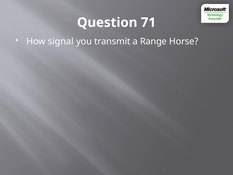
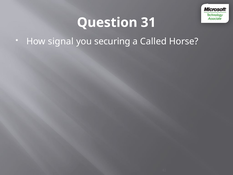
71: 71 -> 31 (148, 22)
transmit: transmit -> securing (112, 41)
Range: Range -> Called (153, 41)
